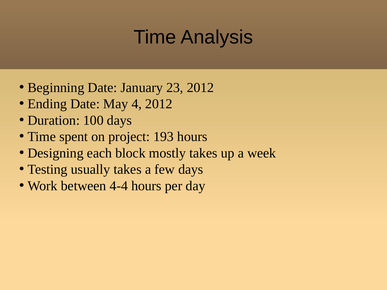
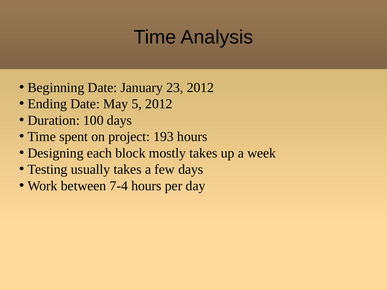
4: 4 -> 5 (137, 104)
4-4: 4-4 -> 7-4 (119, 186)
